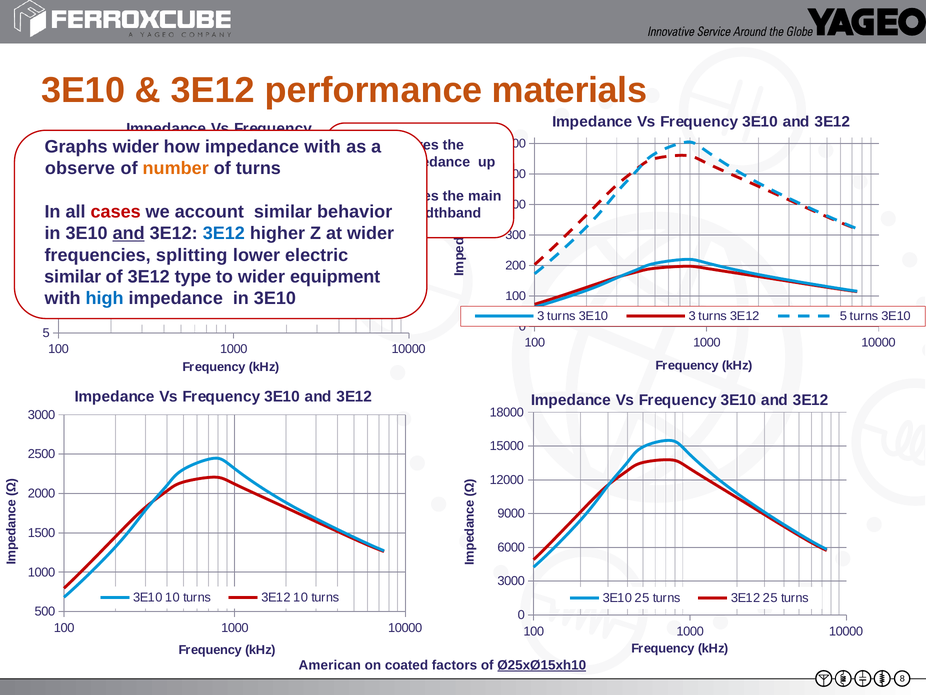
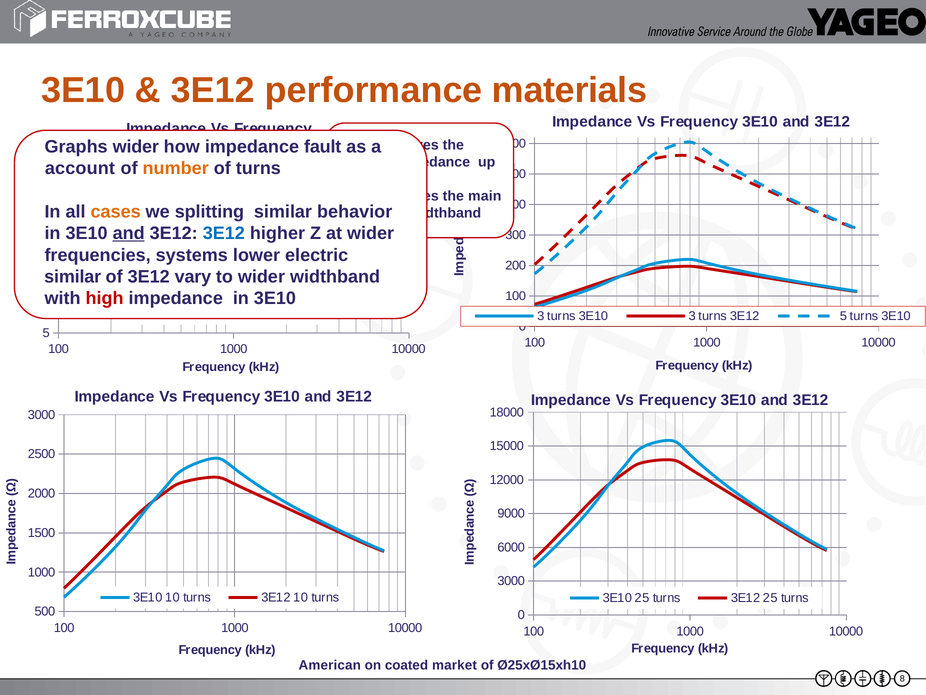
impedance with: with -> fault (323, 147)
observe: observe -> account (80, 168)
cases colour: red -> orange (116, 212)
account: account -> splitting (209, 212)
splitting: splitting -> systems (192, 255)
type: type -> vary (193, 277)
wider equipment: equipment -> widthband (335, 277)
high colour: blue -> red (105, 298)
factors: factors -> market (454, 665)
Ø25xØ15xh10 underline: present -> none (542, 665)
